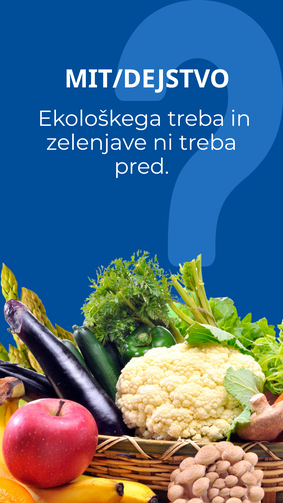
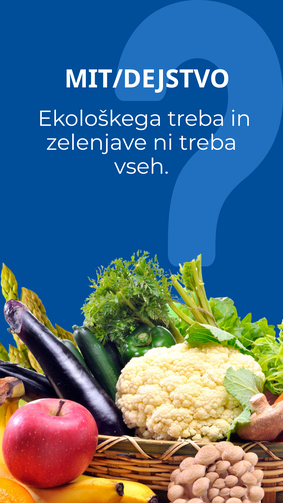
pred: pred -> vseh (142, 167)
